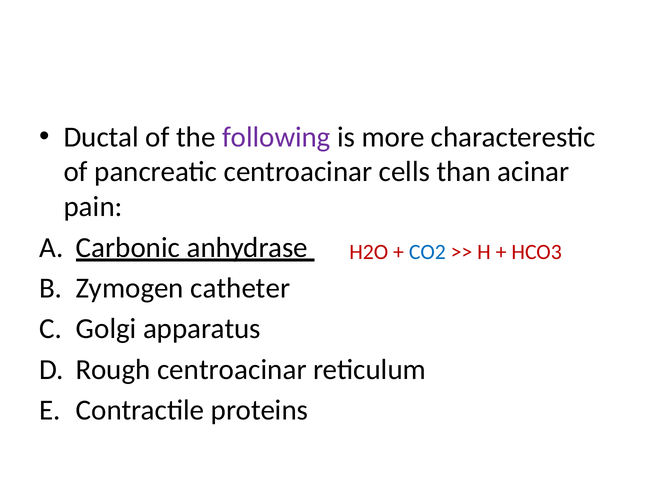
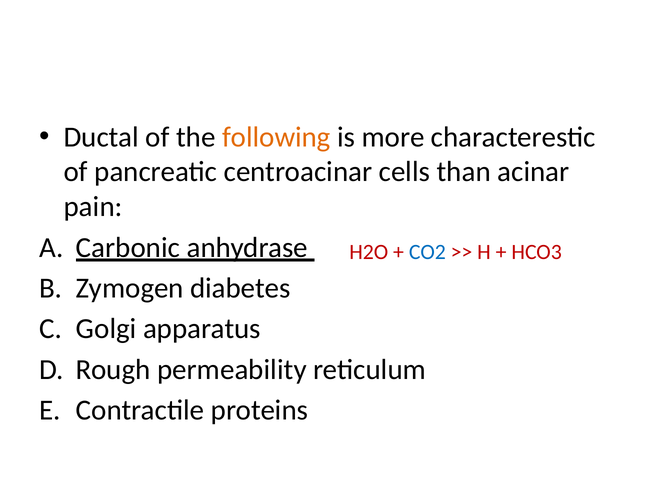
following colour: purple -> orange (276, 137)
catheter: catheter -> diabetes (240, 288)
Rough centroacinar: centroacinar -> permeability (232, 369)
